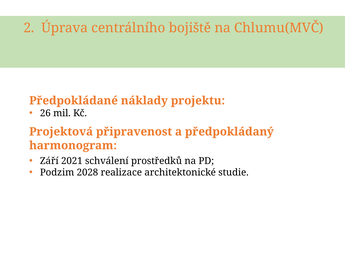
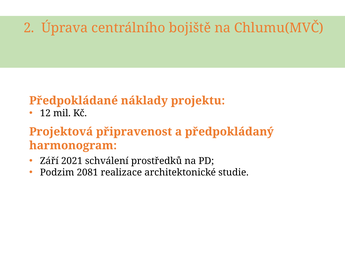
26: 26 -> 12 (45, 113)
2028: 2028 -> 2081 (87, 172)
